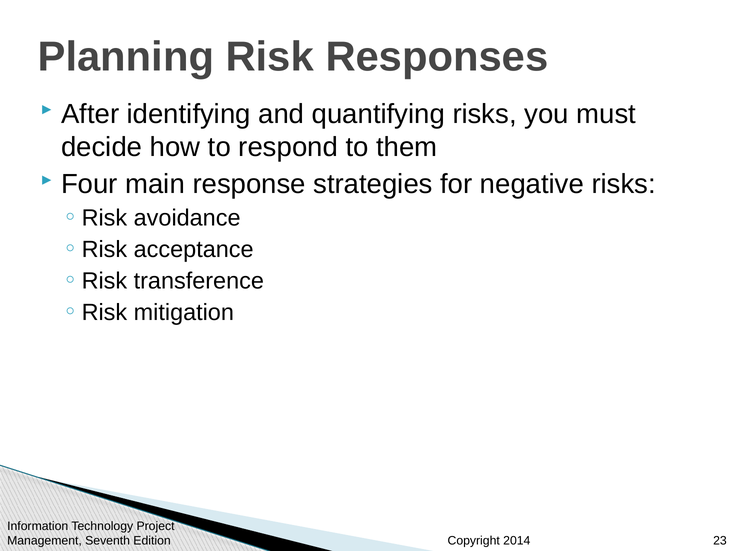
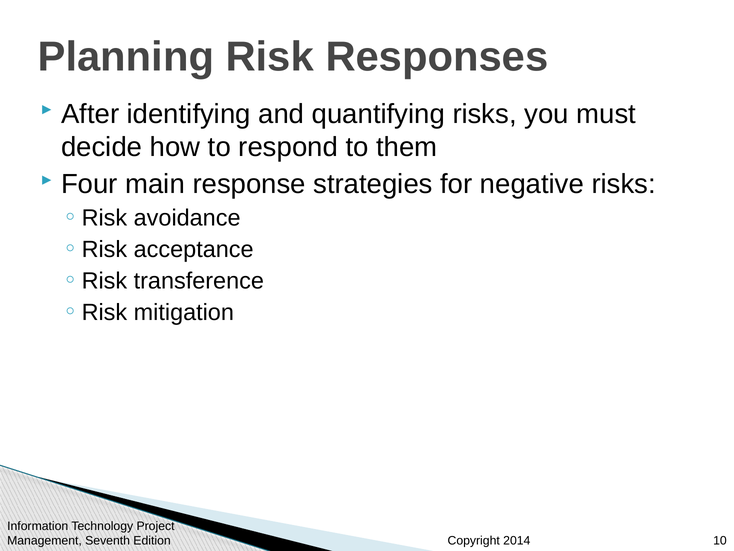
23: 23 -> 10 (720, 540)
